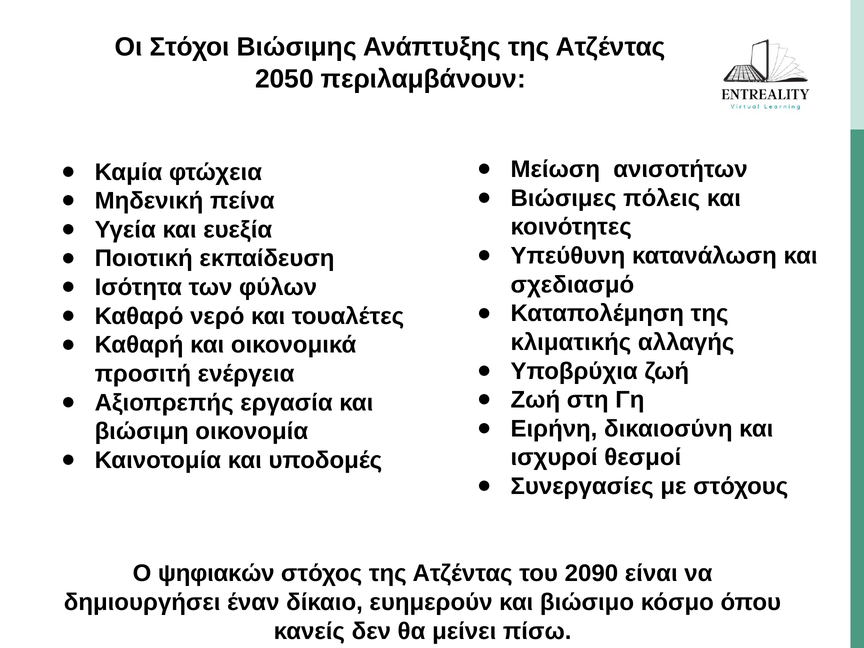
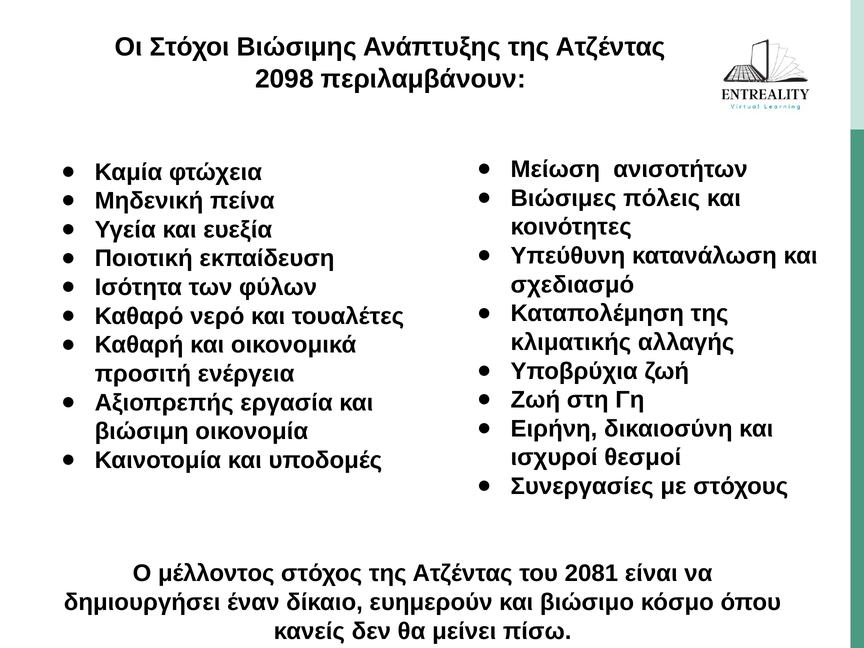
2050: 2050 -> 2098 (284, 79)
ψηφιακών: ψηφιακών -> μέλλοντος (216, 574)
2090: 2090 -> 2081 (591, 574)
